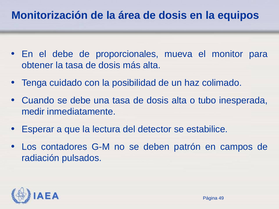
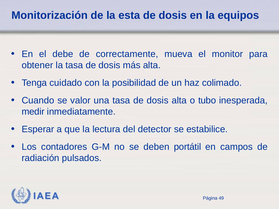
área: área -> esta (129, 15)
proporcionales: proporcionales -> correctamente (127, 54)
se debe: debe -> valor (80, 101)
patrón: patrón -> portátil (187, 147)
